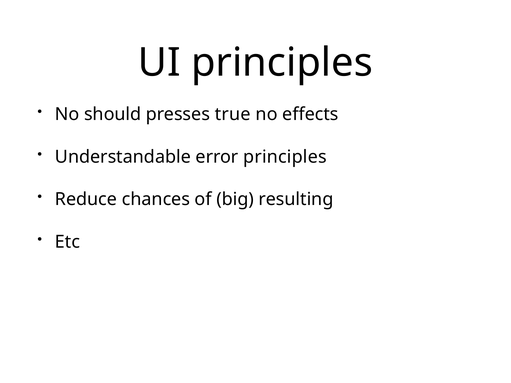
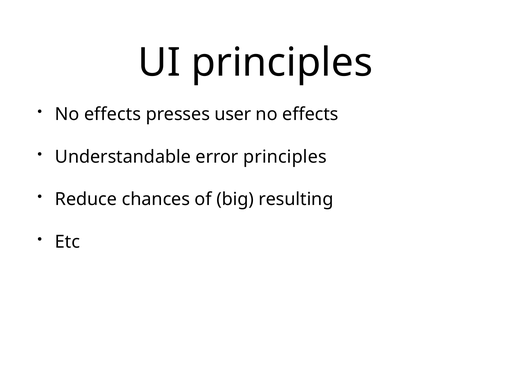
should: should -> effects (113, 114)
true: true -> user (233, 114)
